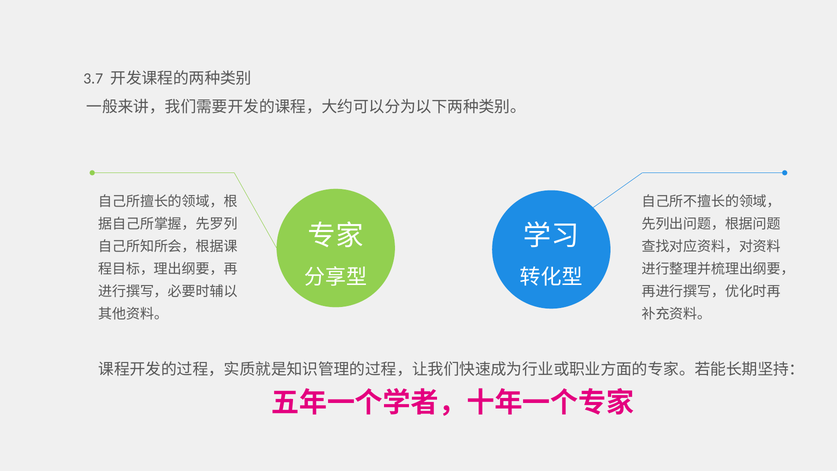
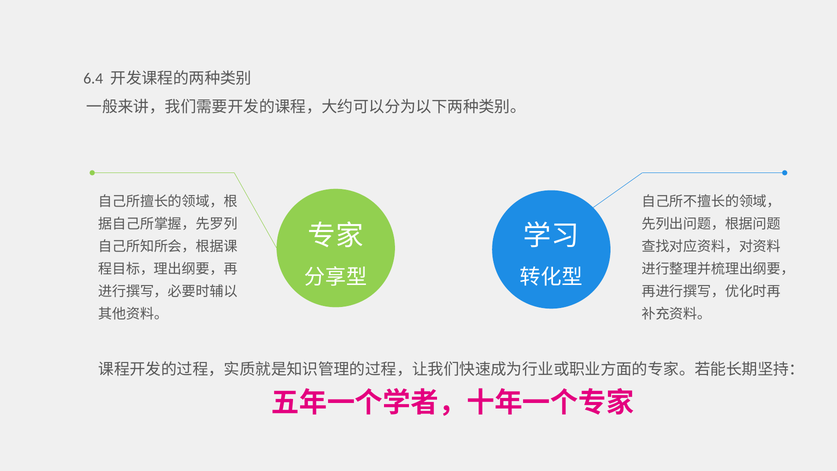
3.7: 3.7 -> 6.4 (93, 79)
